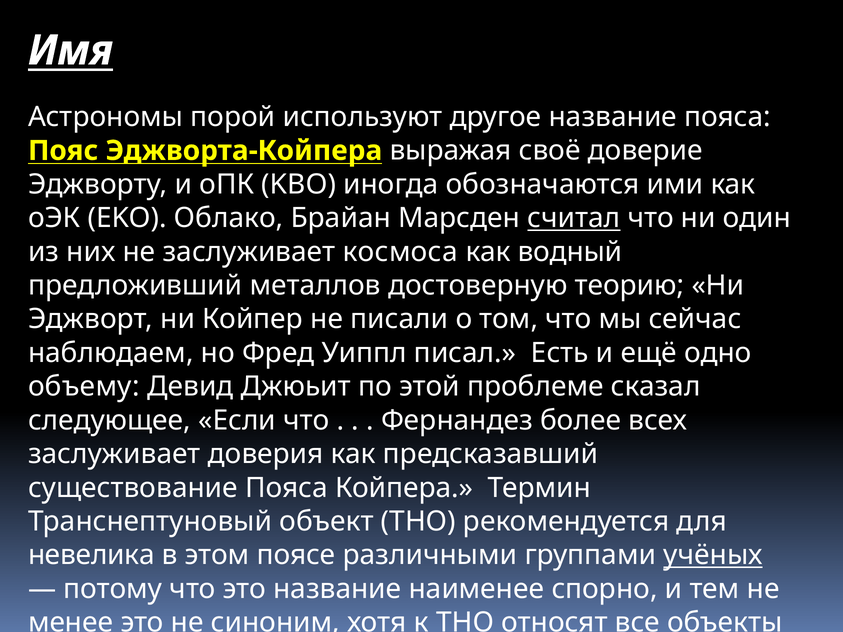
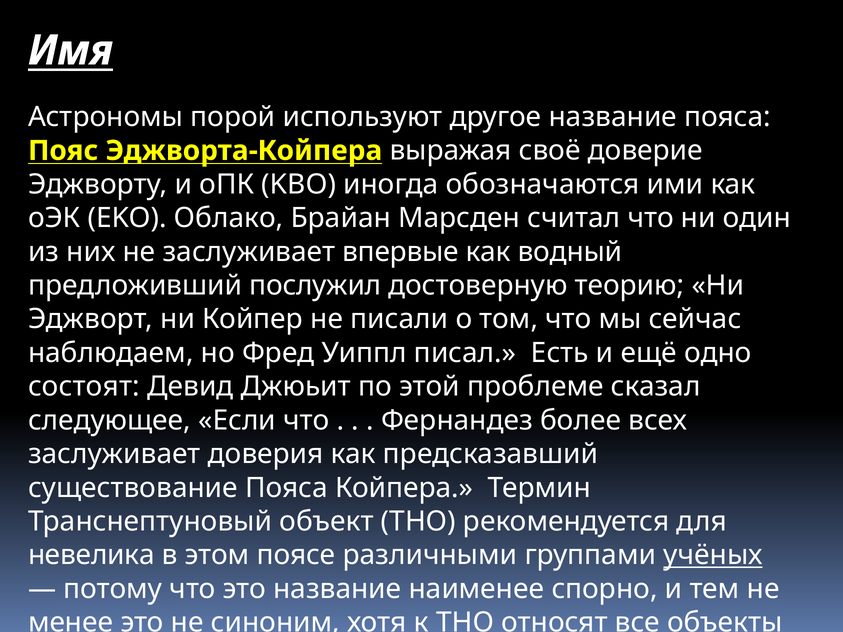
считал underline: present -> none (574, 218)
космоса: космоса -> впервые (401, 252)
металлов: металлов -> послужил (315, 286)
объему: объему -> состоят (84, 387)
